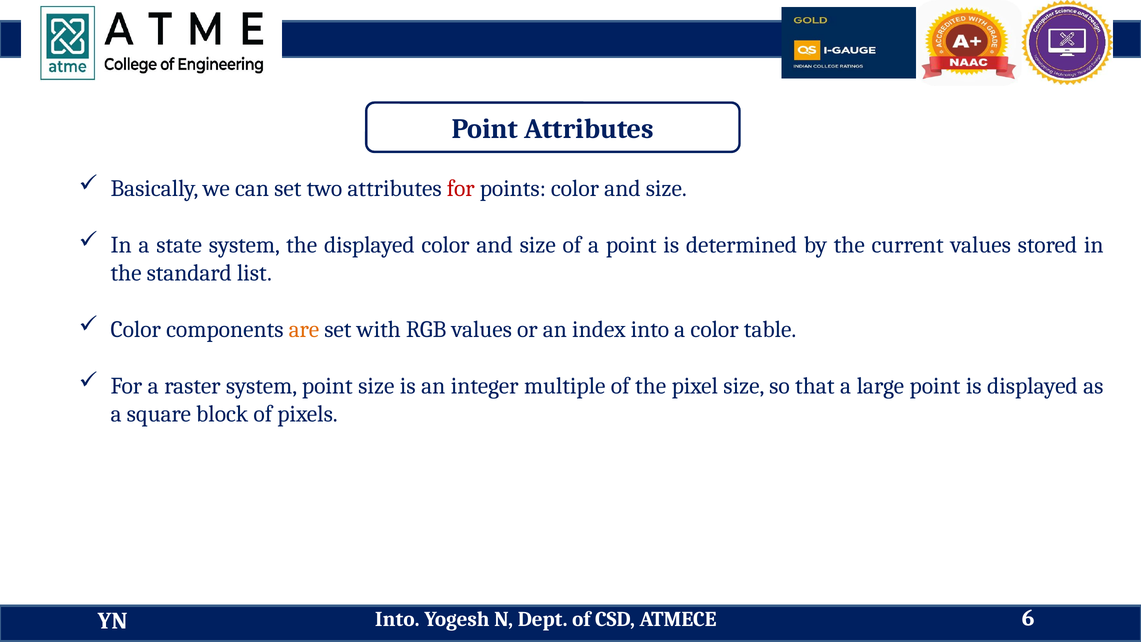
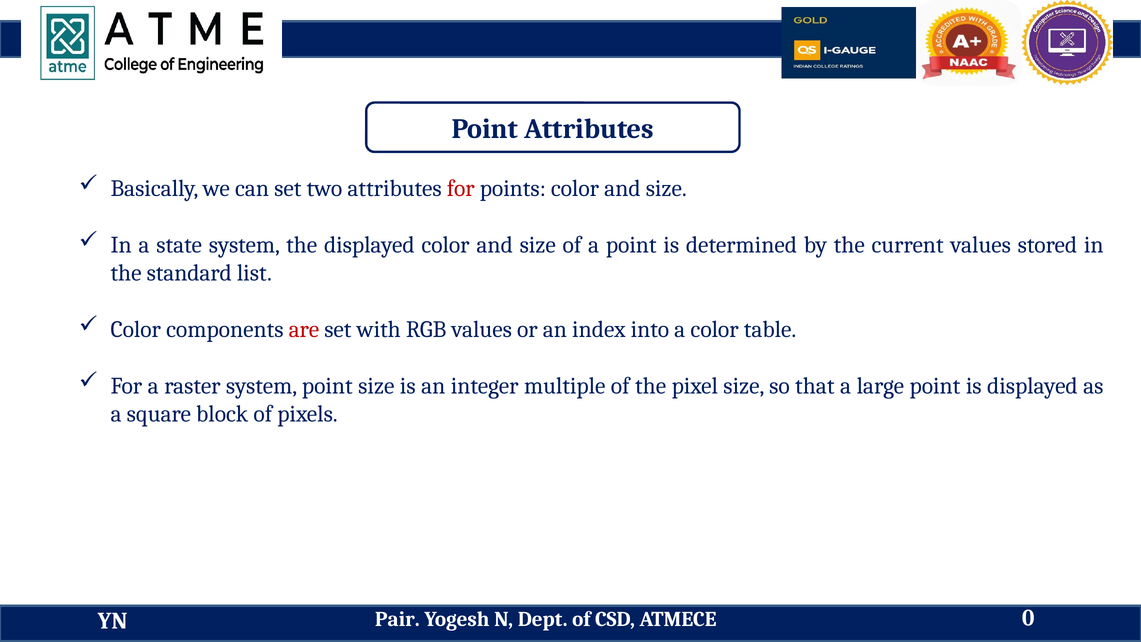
are colour: orange -> red (304, 329)
Into: Into -> Pair (397, 619)
6: 6 -> 0 (1028, 618)
